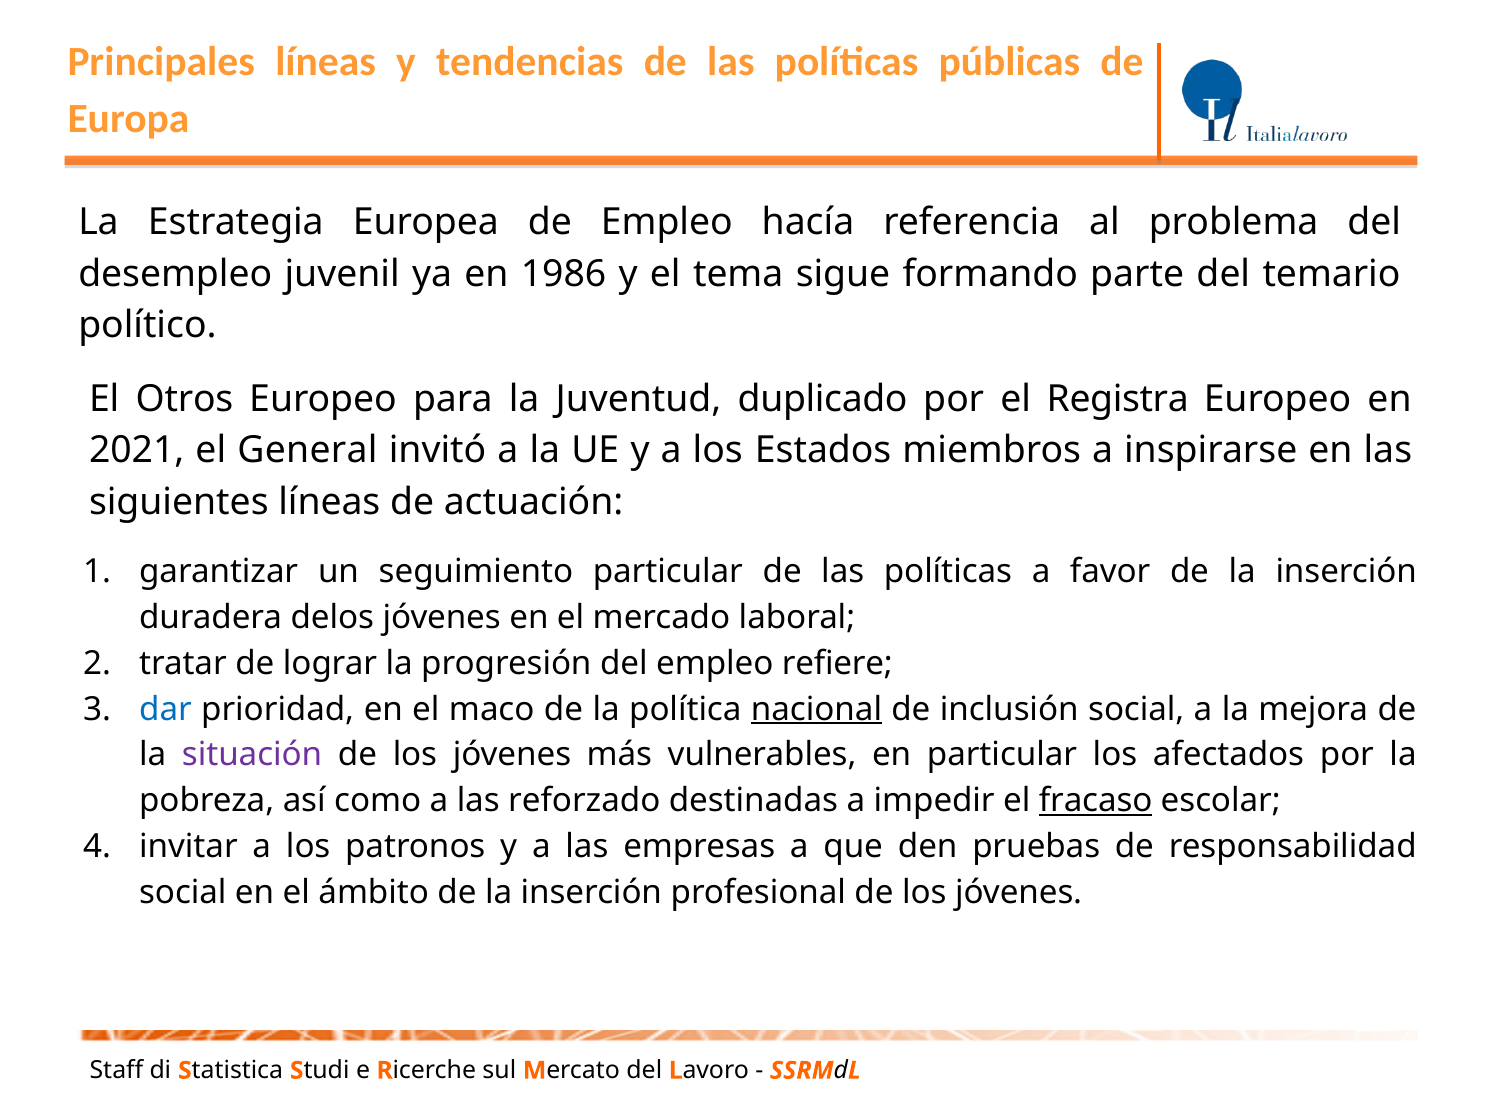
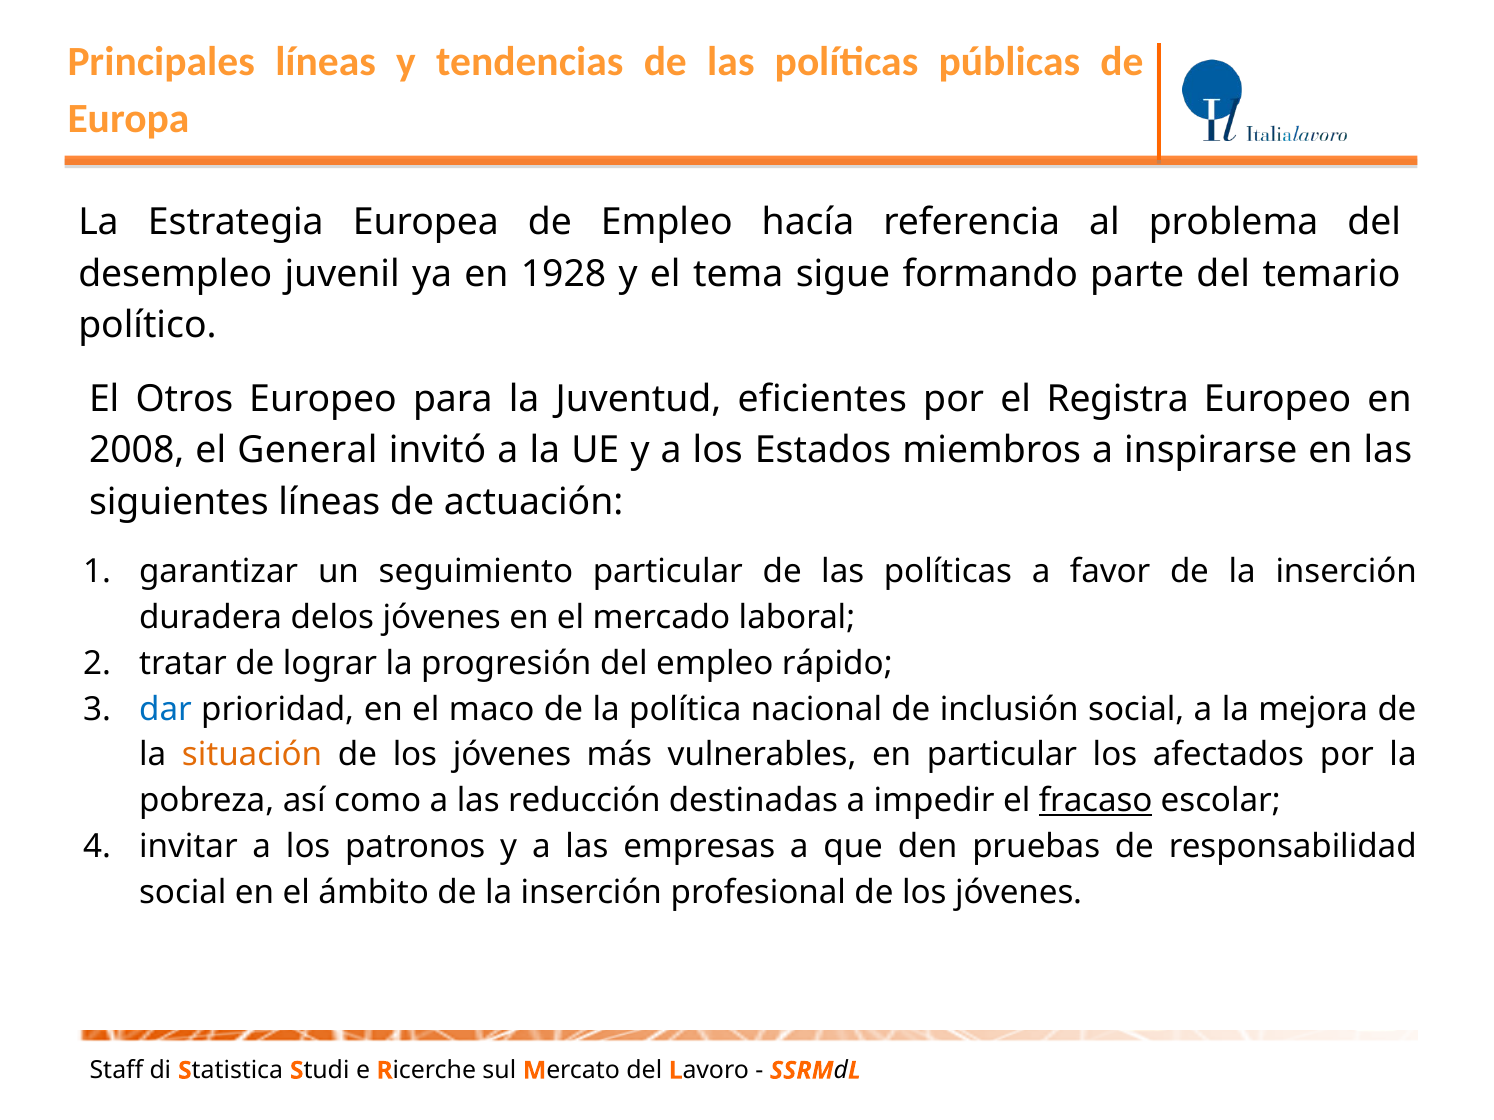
1986: 1986 -> 1928 (564, 274)
duplicado: duplicado -> eficientes (822, 399)
2021: 2021 -> 2008 (137, 451)
refiere: refiere -> rápido (837, 664)
nacional underline: present -> none (816, 709)
situación colour: purple -> orange (252, 755)
reforzado: reforzado -> reducción (584, 801)
